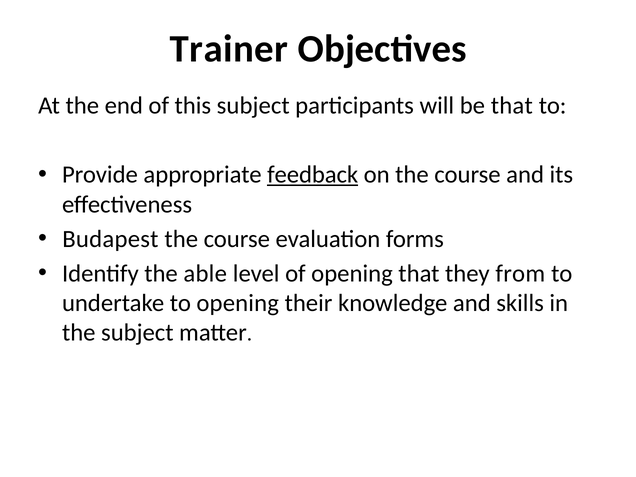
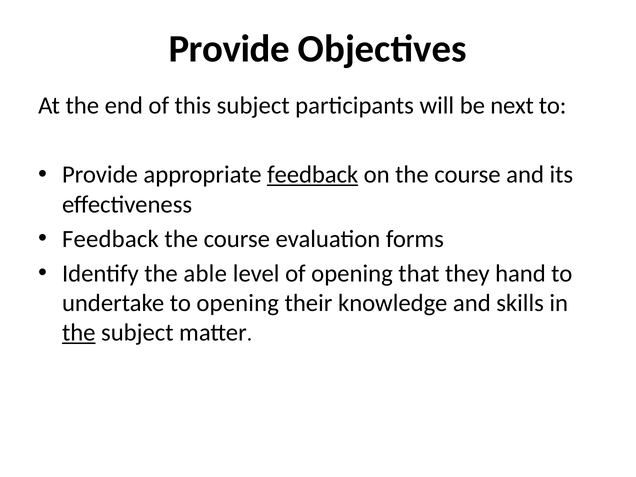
Trainer: Trainer -> Provide (229, 49)
be that: that -> next (512, 106)
Budapest: Budapest -> Feedback (110, 239)
from: from -> hand (520, 274)
the underline: none -> present (79, 333)
